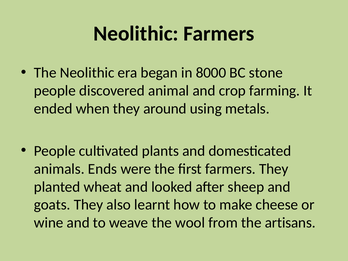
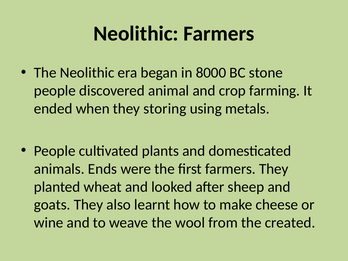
around: around -> storing (165, 109)
artisans: artisans -> created (290, 223)
